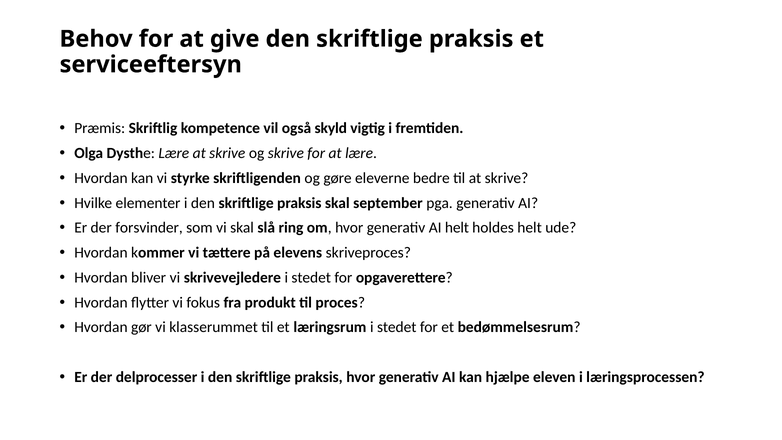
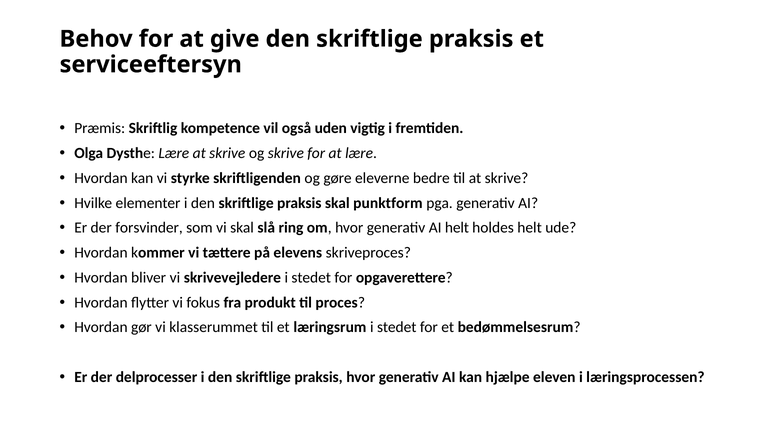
skyld: skyld -> uden (331, 128)
september: september -> punktform (388, 203)
